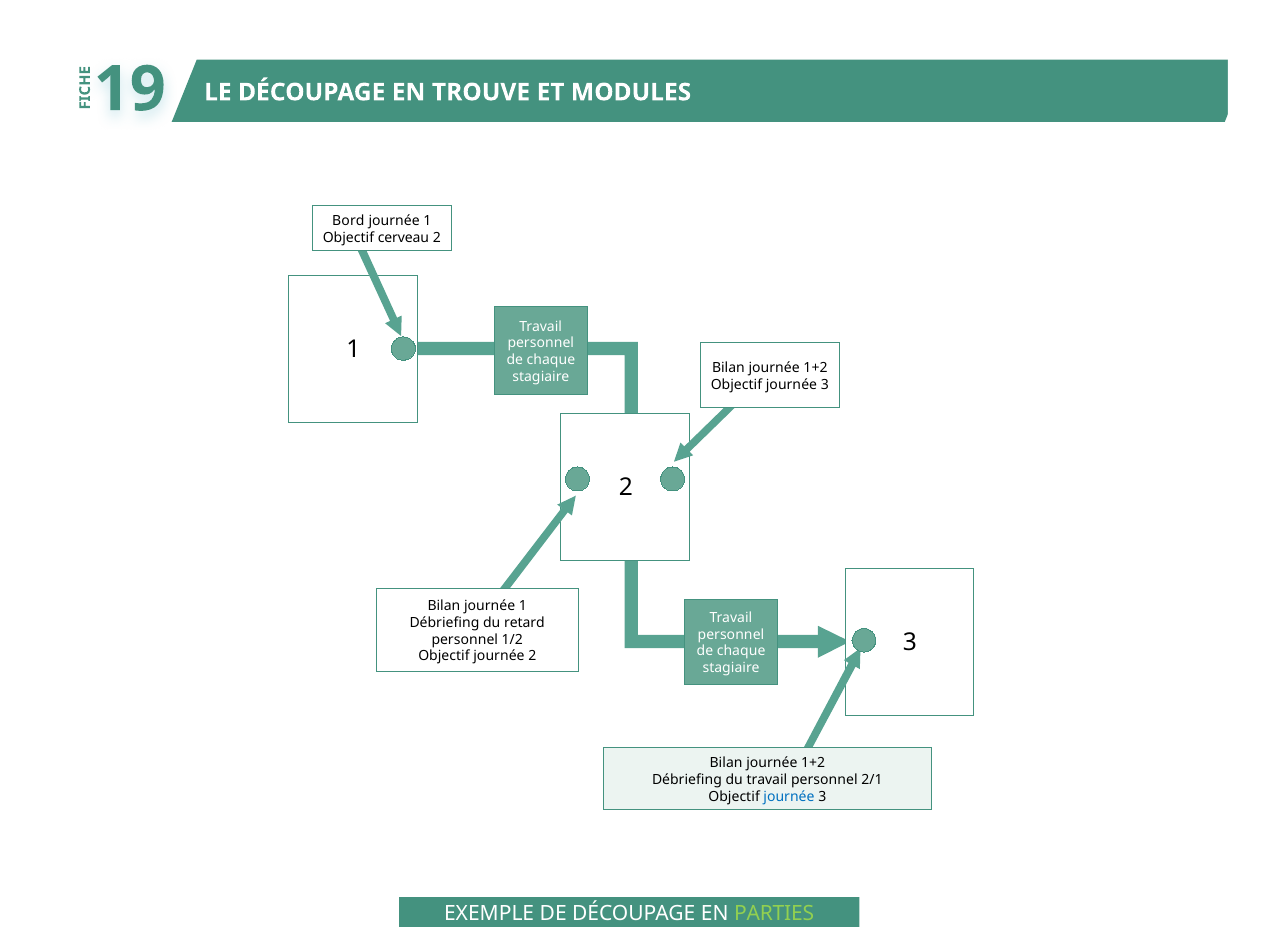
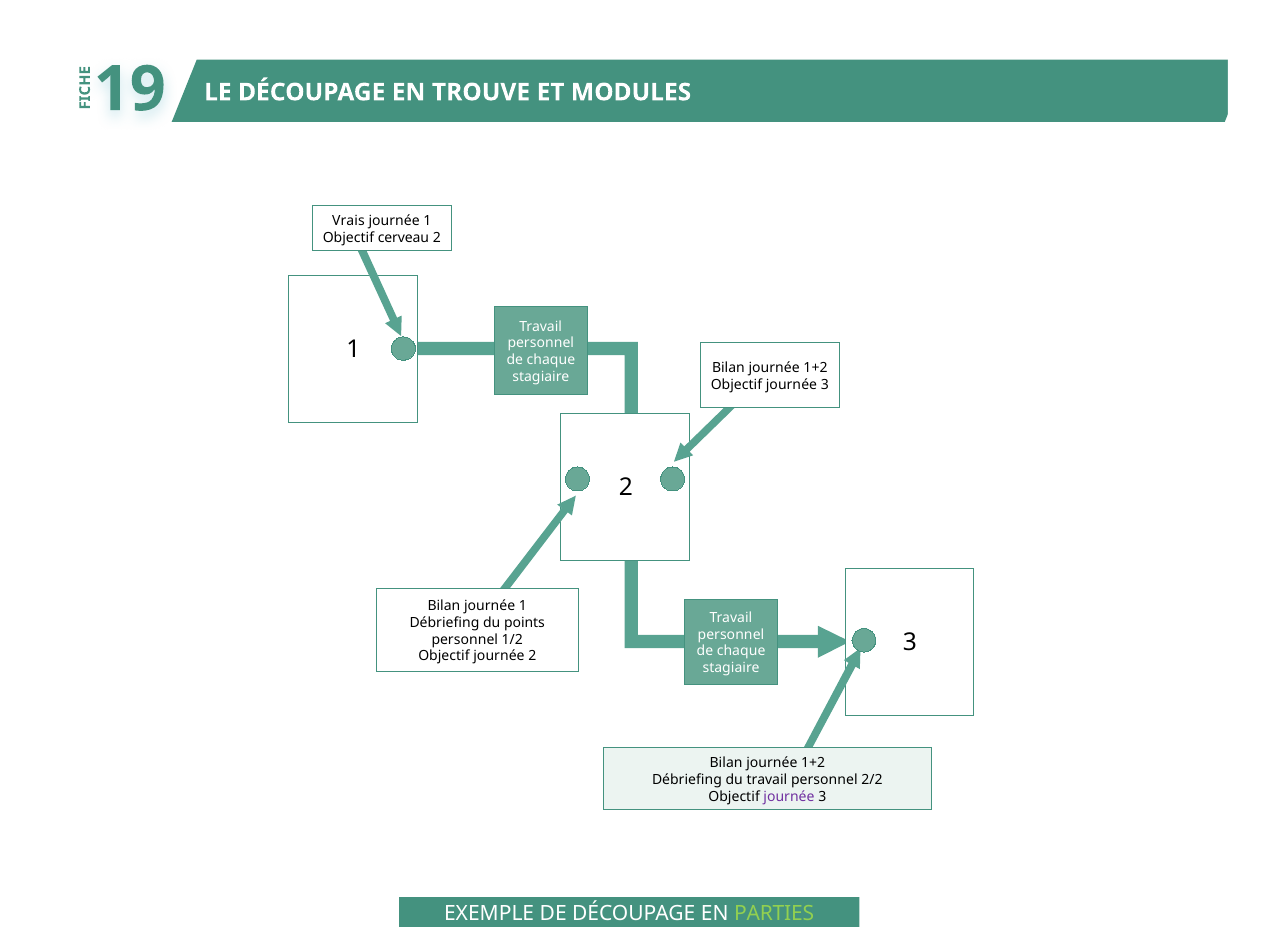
Bord: Bord -> Vrais (348, 221)
retard: retard -> points (524, 623)
2/1: 2/1 -> 2/2 (872, 780)
journée colour: blue -> purple (789, 797)
